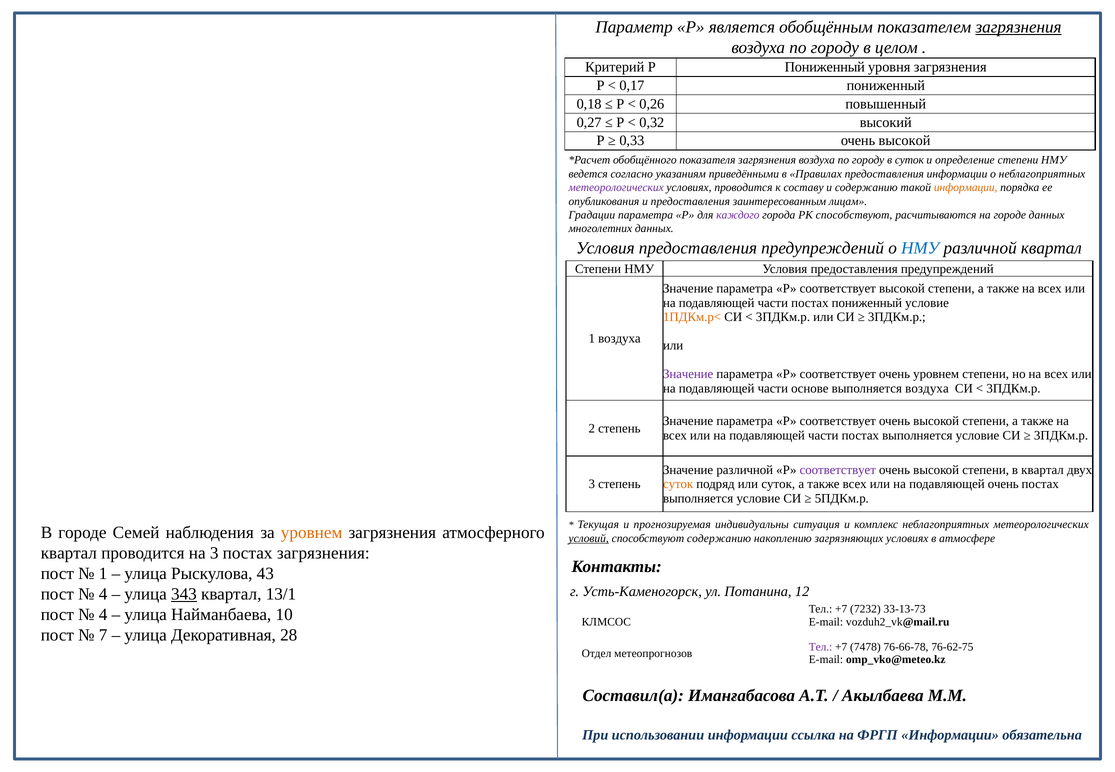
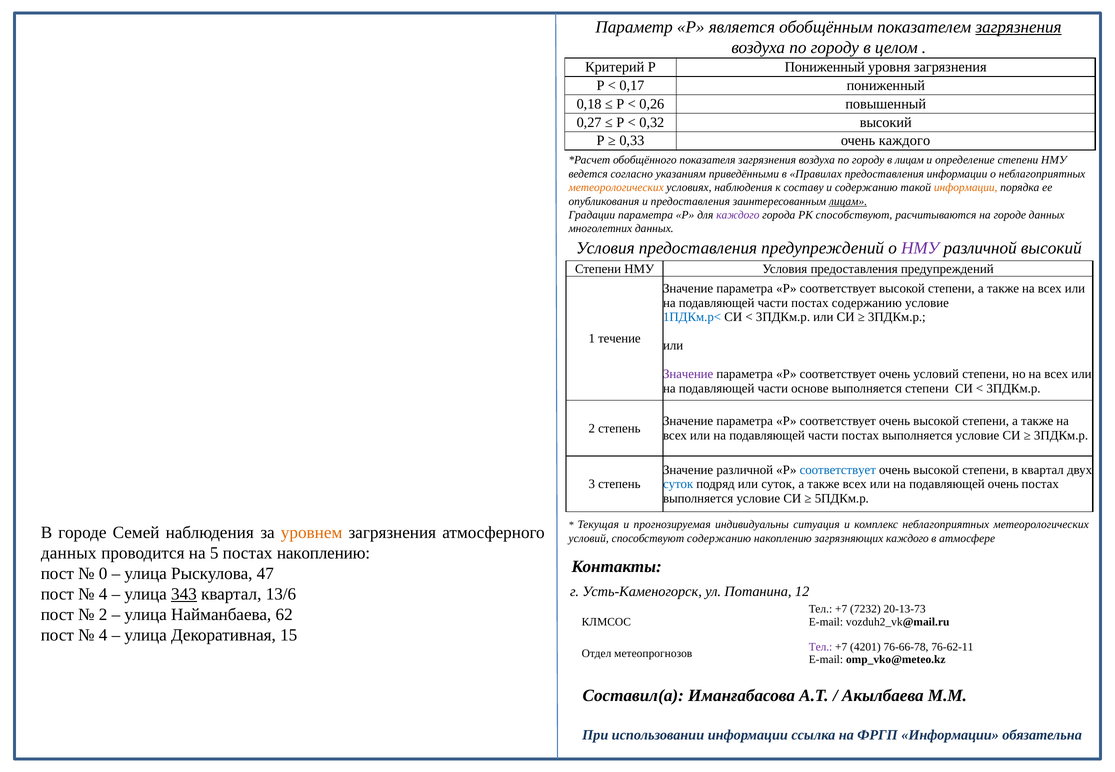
0,33 очень высокой: высокой -> каждого (904, 141)
в суток: суток -> лицам (909, 160)
метеорологических colour: purple -> orange (616, 188)
условиях проводится: проводится -> наблюдения (743, 188)
лицам underline: none -> present (848, 201)
НМУ colour: blue -> purple (920, 248)
различной квартал: квартал -> высокий (1051, 248)
постах пониженный: пониженный -> содержанию (867, 303)
1ПДКм.р< colour: orange -> blue (692, 317)
1 воздуха: воздуха -> течение (619, 338)
очень уровнем: уровнем -> условий (936, 374)
выполняется воздуха: воздуха -> степени (927, 388)
соответствует colour: purple -> blue (838, 470)
суток colour: orange -> blue (678, 484)
условий underline: present -> none (589, 538)
загрязняющих условиях: условиях -> каждого (907, 538)
квартал: квартал -> данных (69, 553)
на 3: 3 -> 5 (214, 553)
постах загрязнения: загрязнения -> накоплению (323, 553)
1: 1 -> 0 (103, 574)
43: 43 -> 47 (265, 574)
13/1: 13/1 -> 13/6 (281, 594)
33-13-73: 33-13-73 -> 20-13-73 (905, 609)
4: 4 -> 2 (103, 615)
10: 10 -> 62 (284, 615)
7: 7 -> 4 (103, 635)
28: 28 -> 15 (289, 635)
7478: 7478 -> 4201 (865, 647)
76-62-75: 76-62-75 -> 76-62-11 (952, 647)
